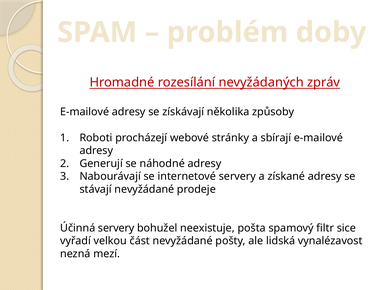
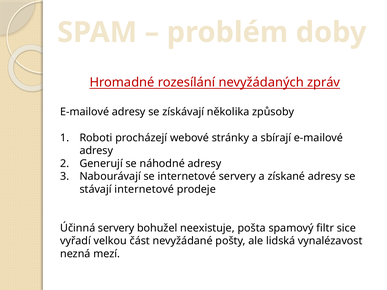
stávají nevyžádané: nevyžádané -> internetové (144, 189)
